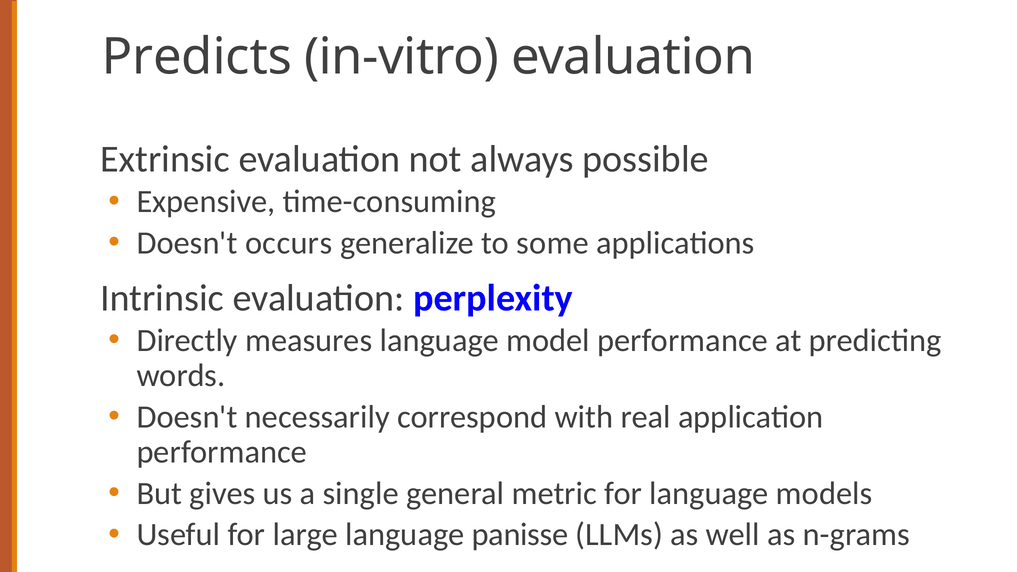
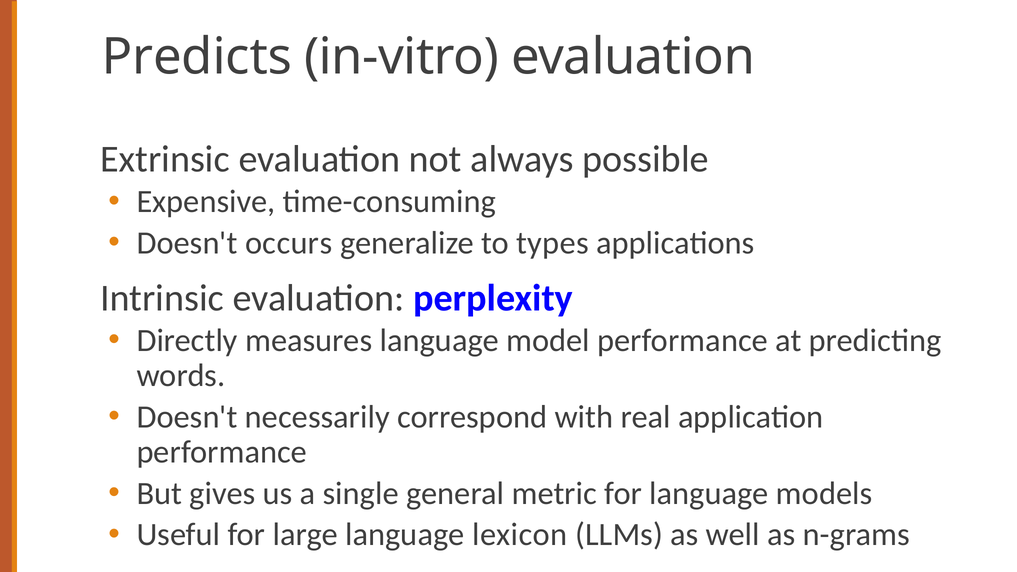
some: some -> types (553, 243)
panisse: panisse -> lexicon (520, 535)
